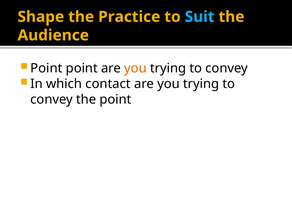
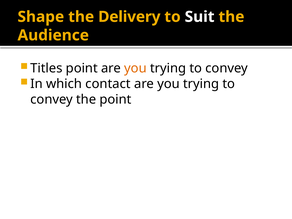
Practice: Practice -> Delivery (129, 17)
Suit colour: light blue -> white (200, 17)
Point: Point -> Titles (46, 68)
